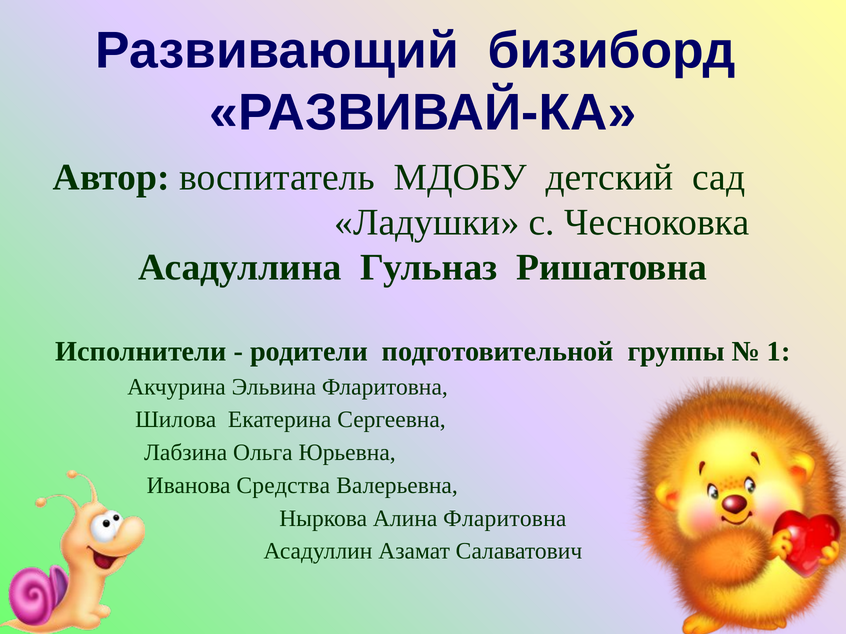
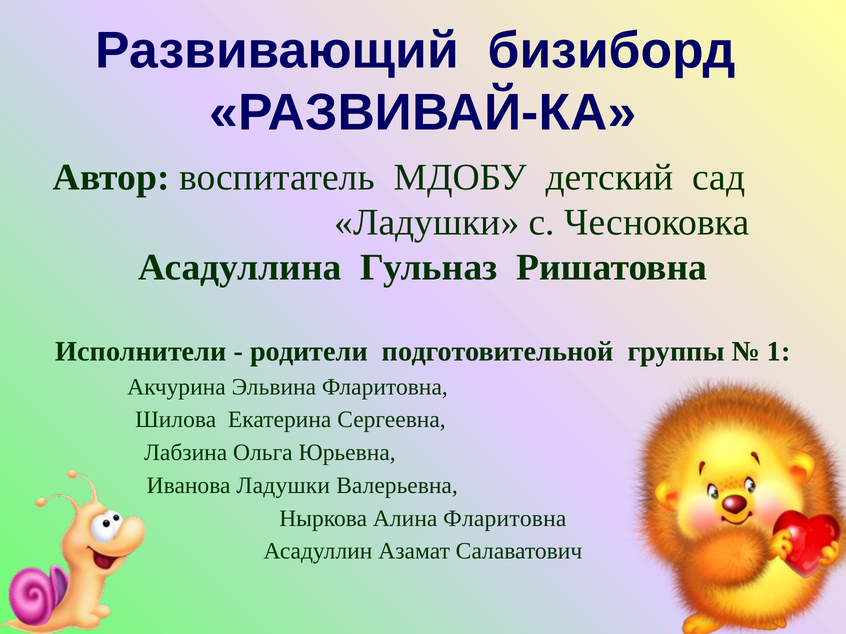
Иванова Средства: Средства -> Ладушки (283, 486)
